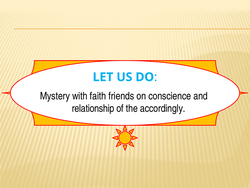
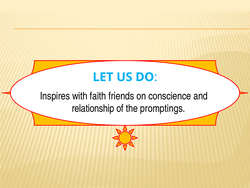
Mystery: Mystery -> Inspires (55, 96)
accordingly: accordingly -> promptings (163, 108)
